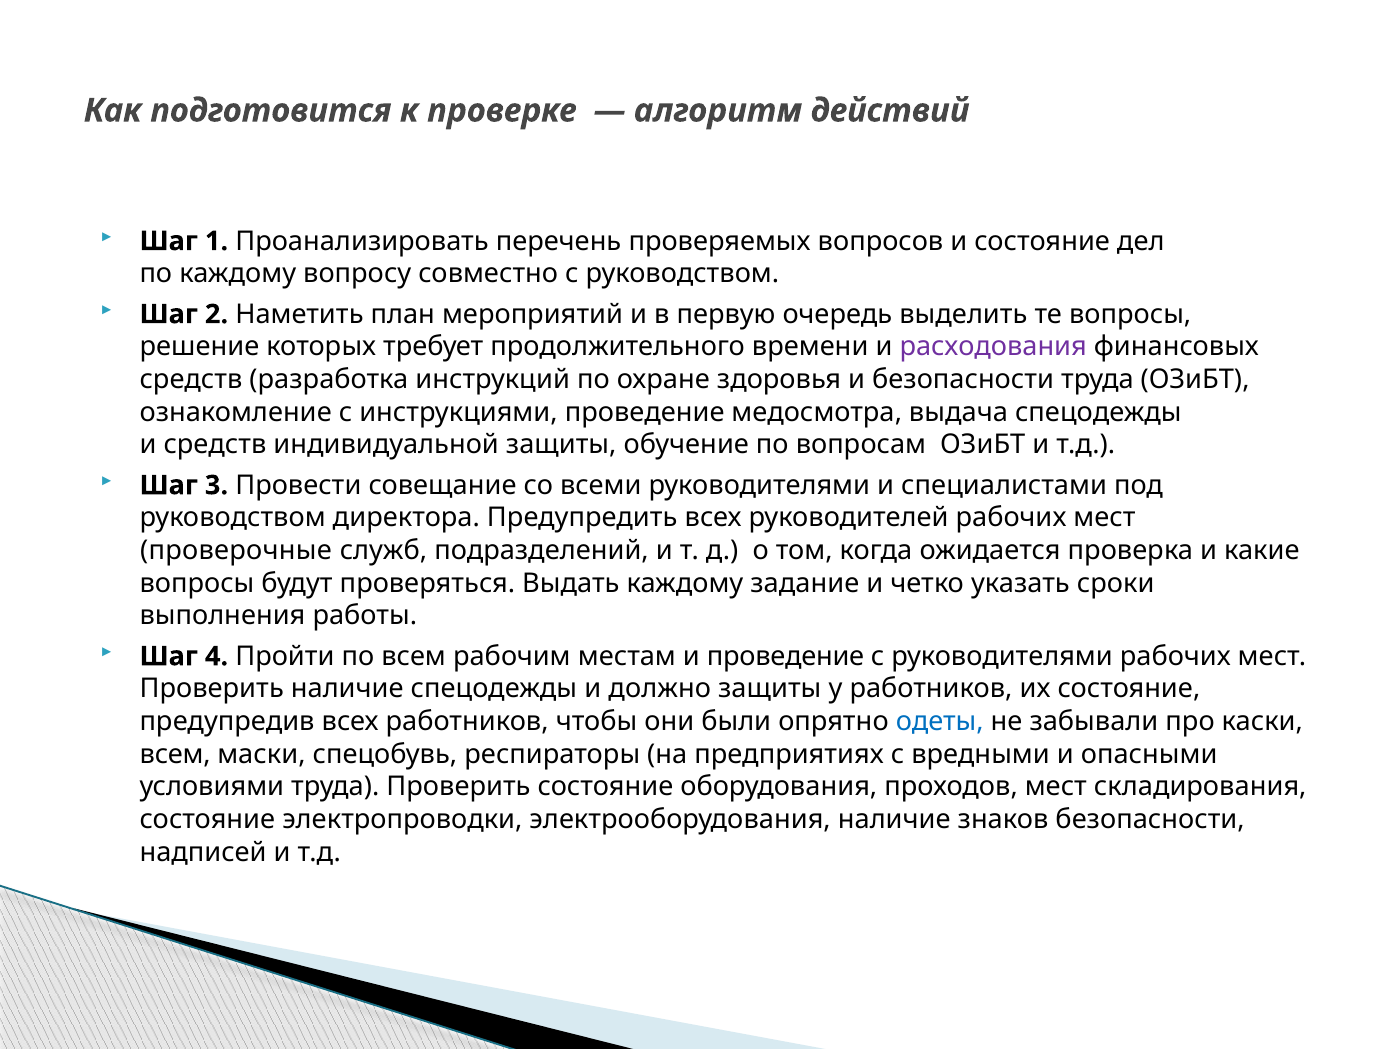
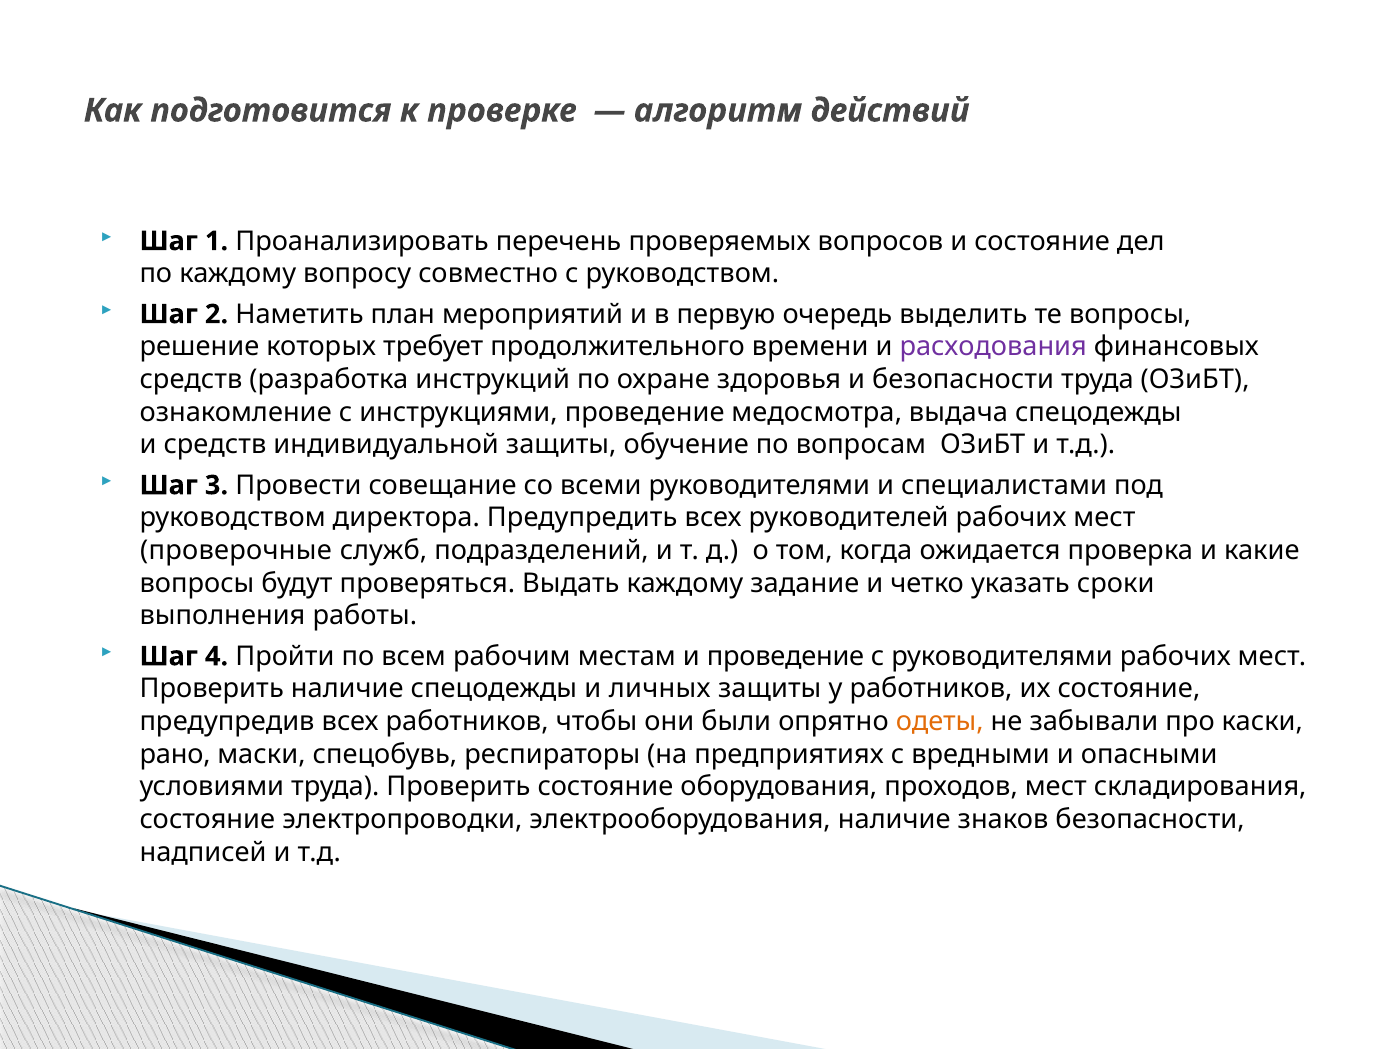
должно: должно -> личных (660, 689)
одеты colour: blue -> orange (940, 722)
всем: всем -> рано (175, 754)
